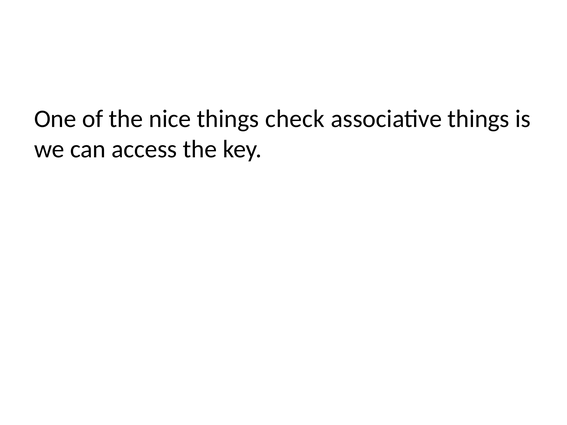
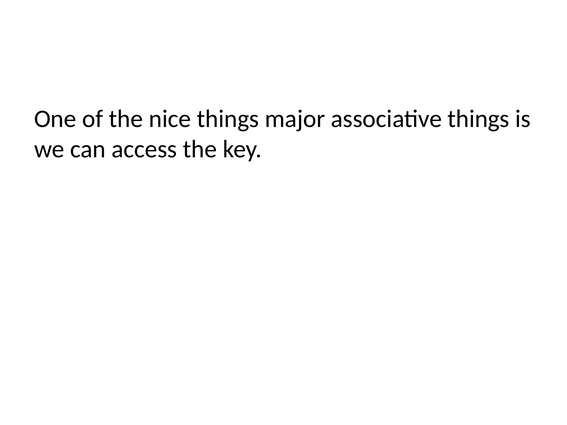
check: check -> major (295, 119)
